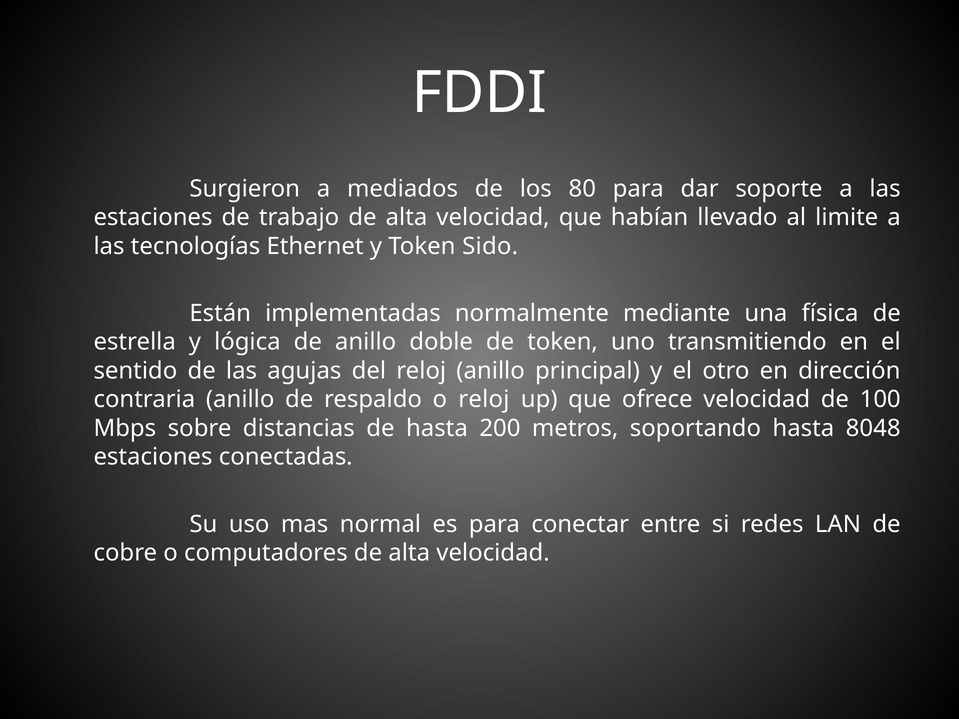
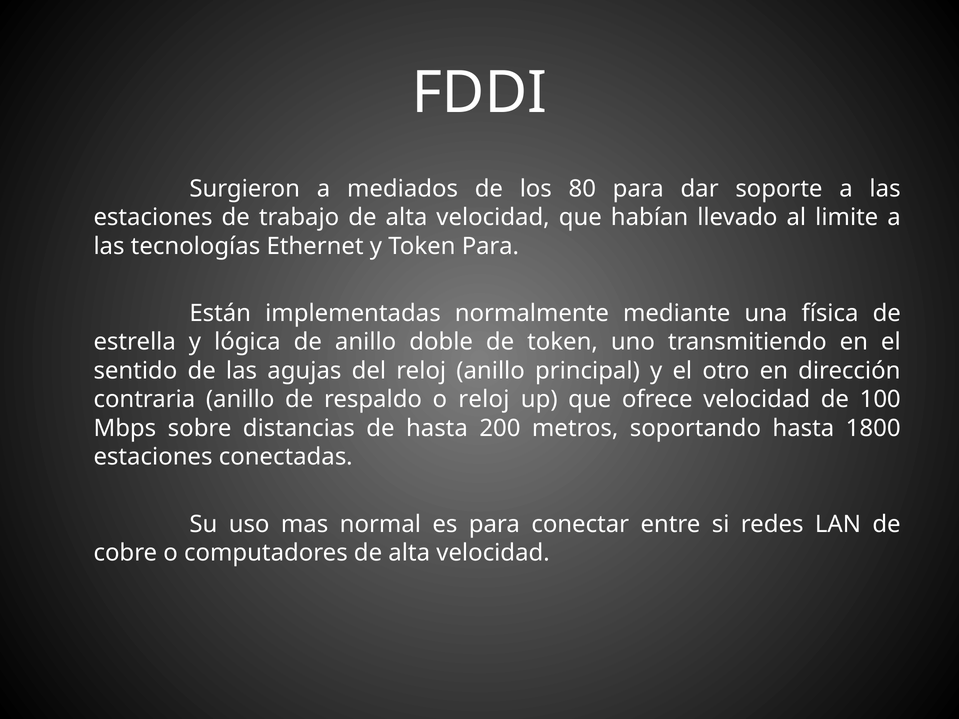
Token Sido: Sido -> Para (490, 246)
8048: 8048 -> 1800 (873, 428)
